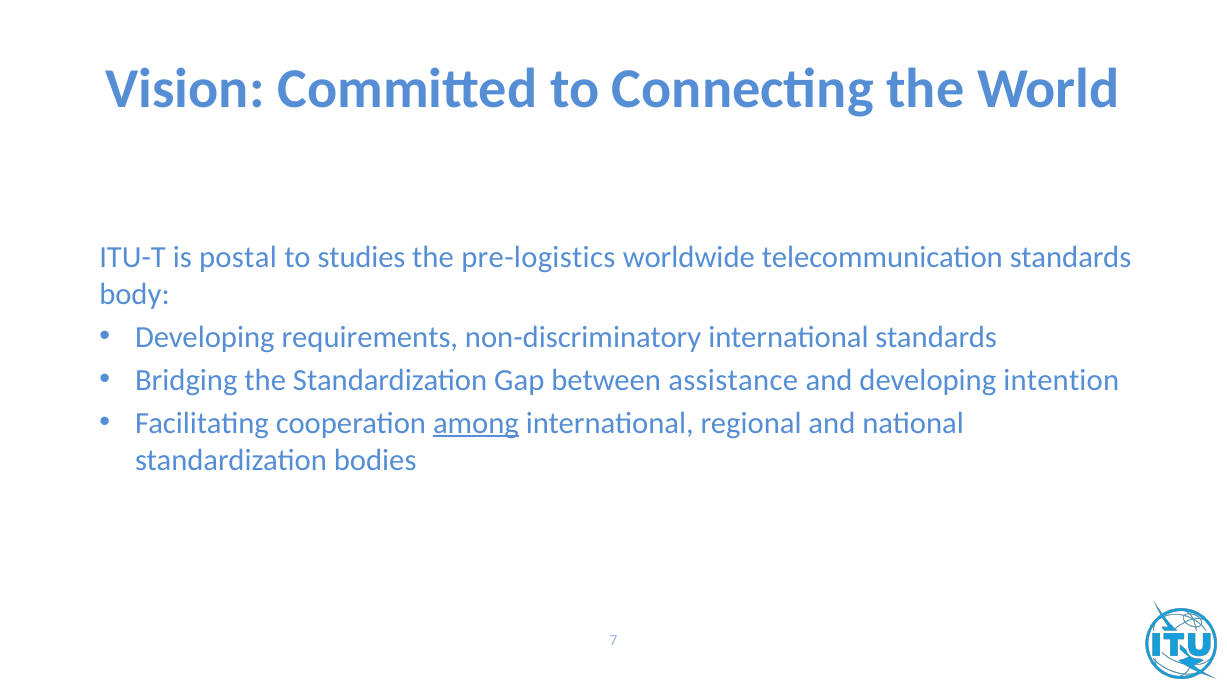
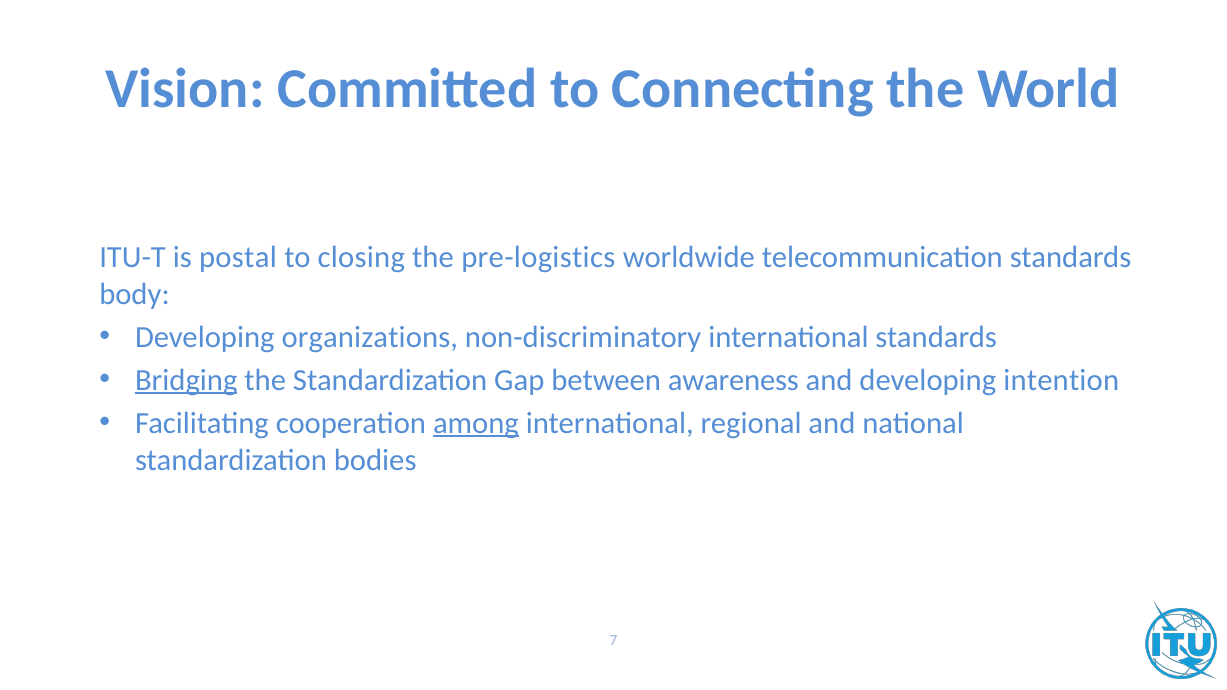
studies: studies -> closing (361, 258)
requirements: requirements -> organizations (370, 337)
Bridging underline: none -> present (186, 380)
assistance: assistance -> awareness (733, 380)
